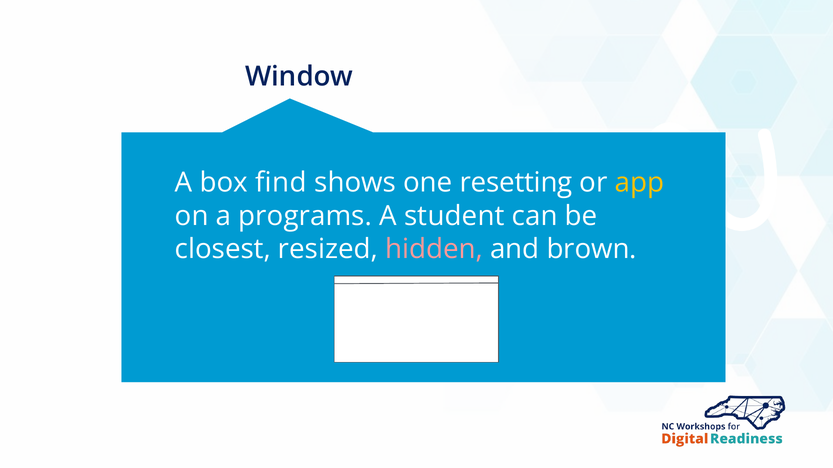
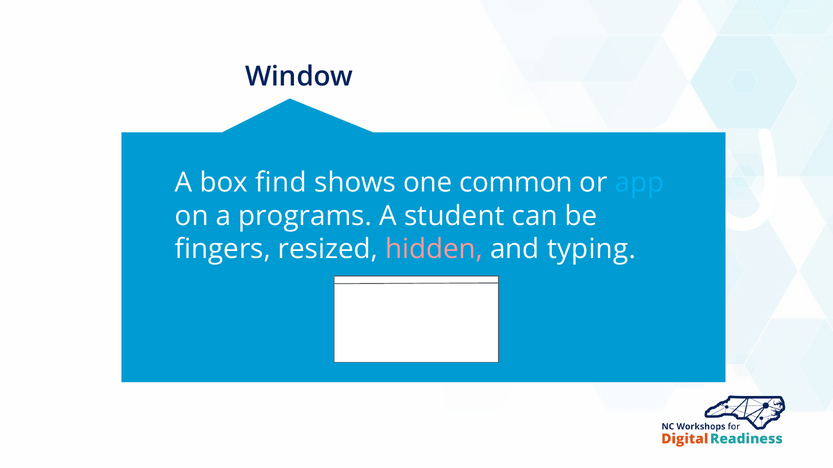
resetting: resetting -> common (516, 183)
app colour: yellow -> light blue (639, 183)
closest: closest -> fingers (223, 249)
brown: brown -> typing (591, 249)
